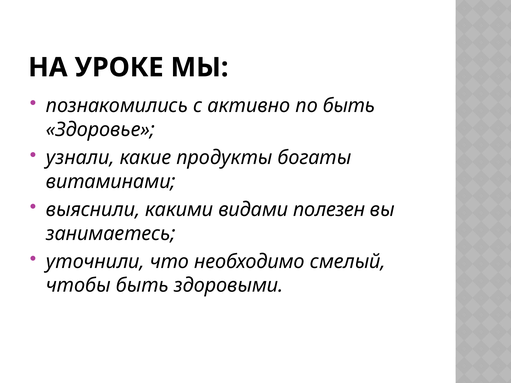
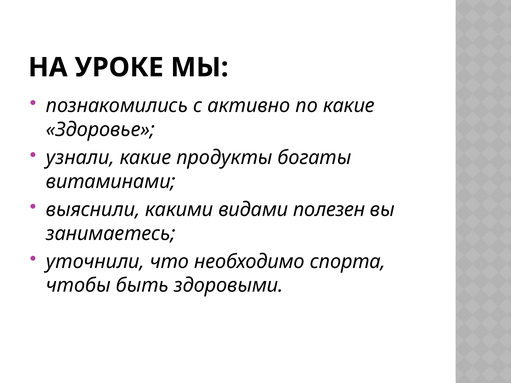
по быть: быть -> какие (349, 106)
смелый: смелый -> спорта (348, 262)
